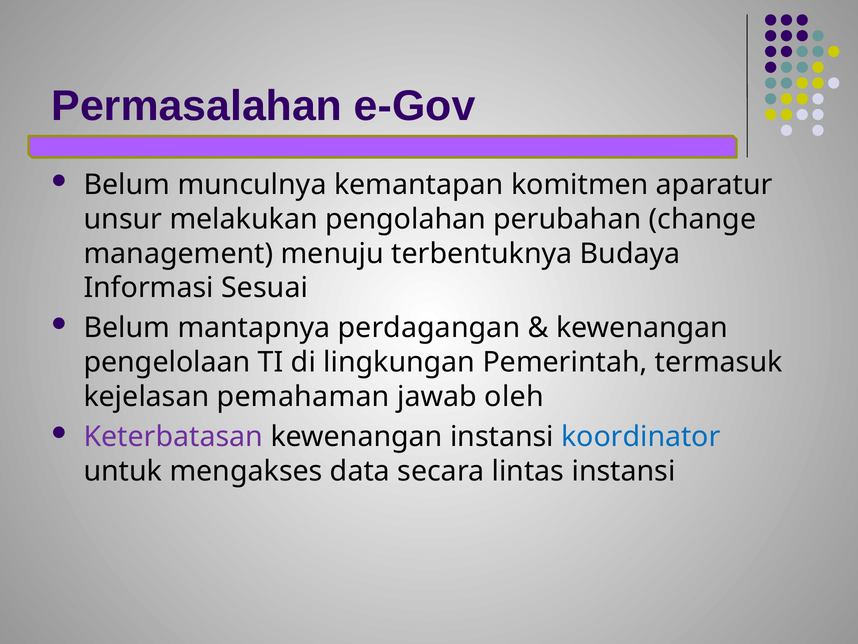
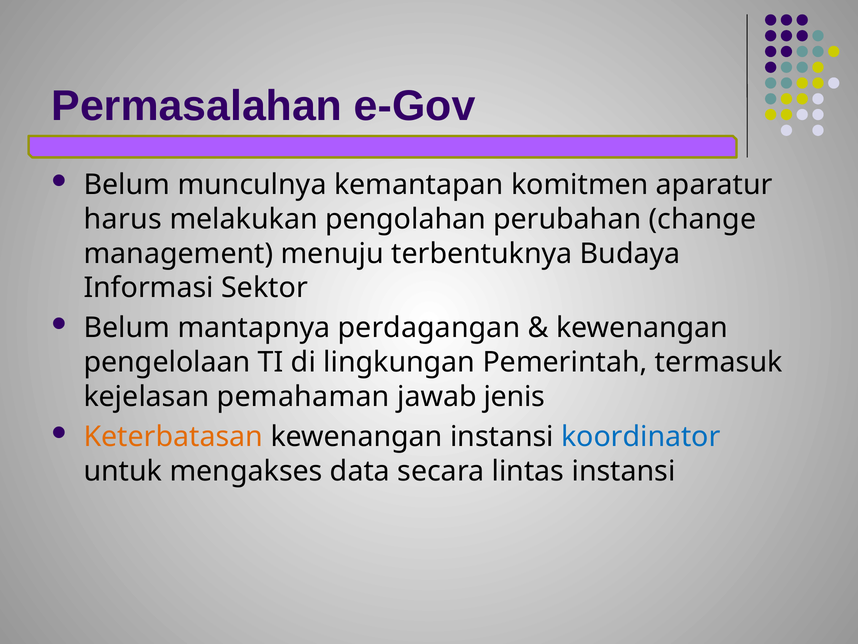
unsur: unsur -> harus (123, 219)
Sesuai: Sesuai -> Sektor (265, 288)
oleh: oleh -> jenis (514, 396)
Keterbatasan colour: purple -> orange (173, 436)
